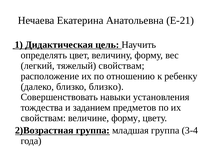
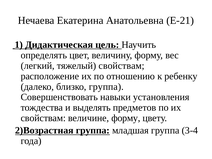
близко близко: близко -> группа (106, 87)
заданием: заданием -> выделять (92, 108)
